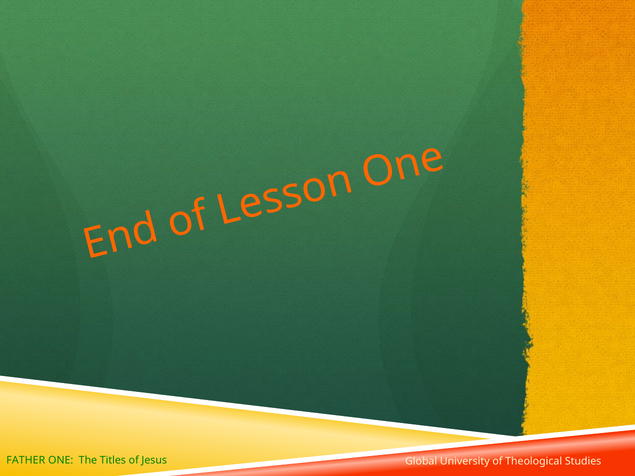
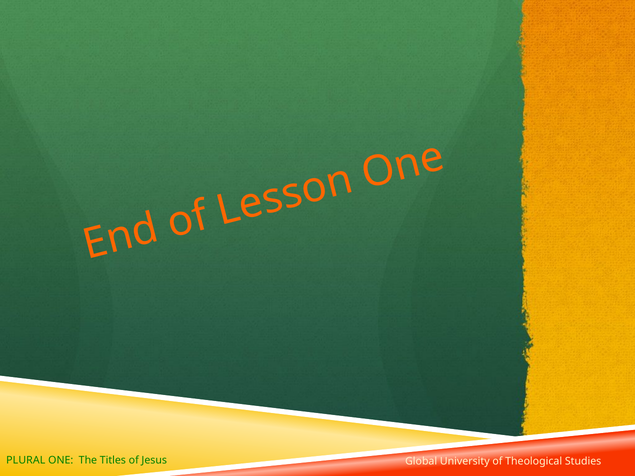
FATHER: FATHER -> PLURAL (26, 461)
